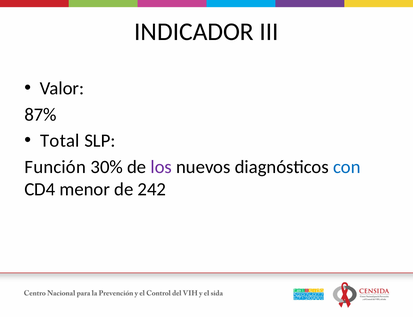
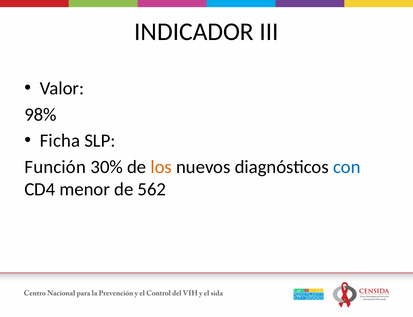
87%: 87% -> 98% (40, 115)
Total: Total -> Ficha (60, 141)
los colour: purple -> orange (161, 167)
242: 242 -> 562 (152, 189)
